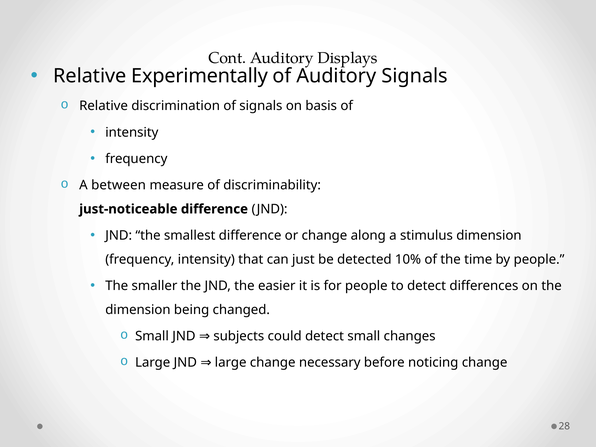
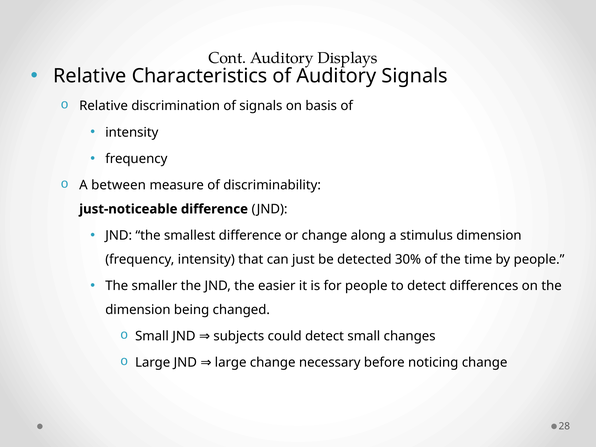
Experimentally: Experimentally -> Characteristics (200, 76)
10%: 10% -> 30% (408, 259)
